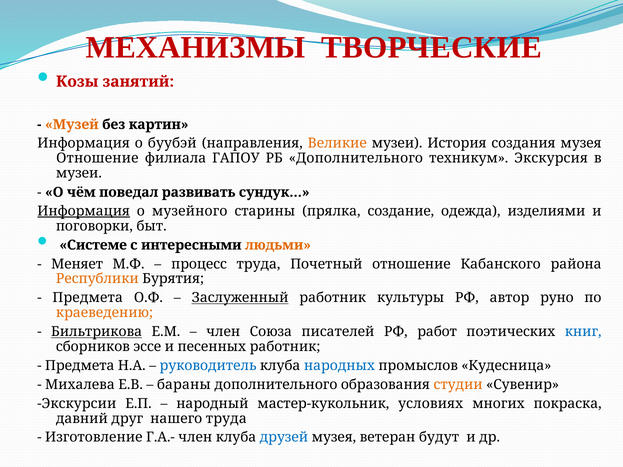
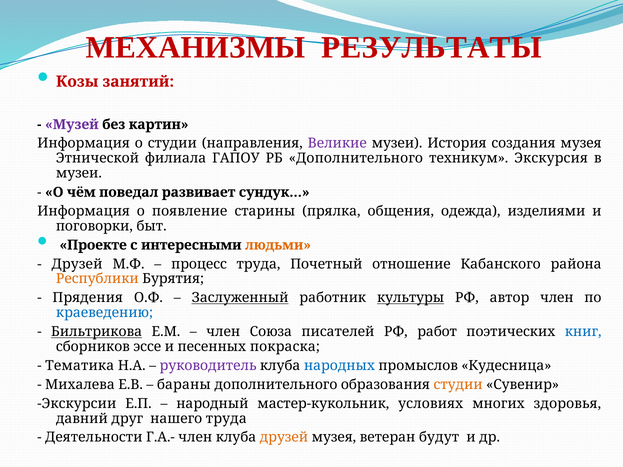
ТВОРЧЕСКИЕ: ТВОРЧЕСКИЕ -> РЕЗУЛЬТАТЫ (432, 47)
Музей colour: orange -> purple (72, 125)
о буубэй: буубэй -> студии (172, 143)
Великие colour: orange -> purple (337, 143)
Отношение: Отношение -> Этнической (97, 158)
развивать: развивать -> развивает (199, 192)
Информация underline: present -> none (84, 211)
музейного: музейного -> появление (190, 211)
создание: создание -> общения (401, 211)
Системе: Системе -> Проекте (93, 245)
Меняет: Меняет -> Друзей (77, 264)
Предмета: Предмета -> Прядения (88, 298)
культуры underline: none -> present (411, 298)
автор руно: руно -> член (557, 298)
краеведению colour: orange -> blue (104, 313)
песенных работник: работник -> покраска (285, 347)
Предмета: Предмета -> Тематика (80, 366)
руководитель colour: blue -> purple (208, 366)
покраска: покраска -> здоровья (567, 404)
Изготовление: Изготовление -> Деятельности (94, 438)
друзей colour: blue -> orange (284, 438)
